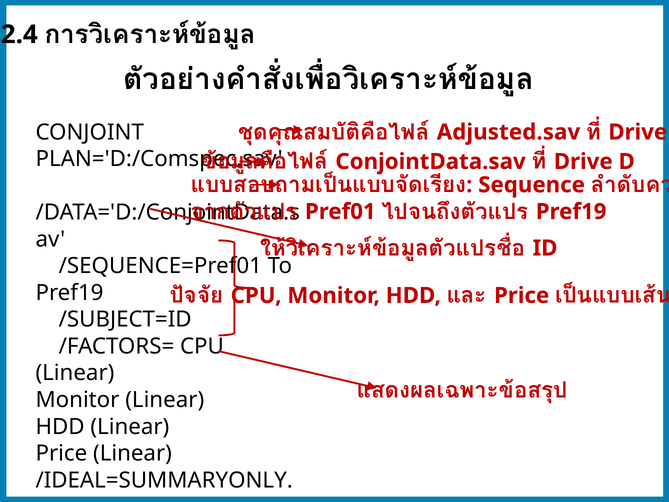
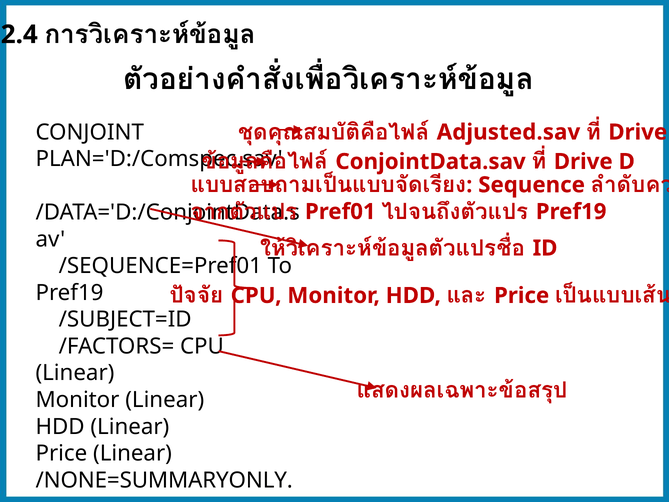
/IDEAL=SUMMARYONLY: /IDEAL=SUMMARYONLY -> /NONE=SUMMARYONLY (164, 480)
